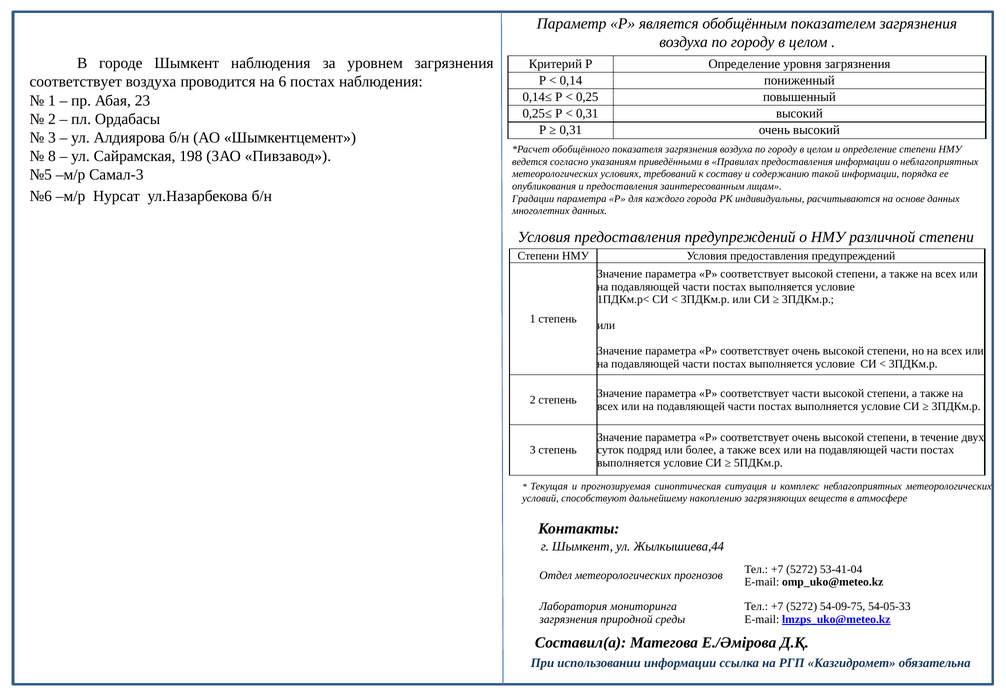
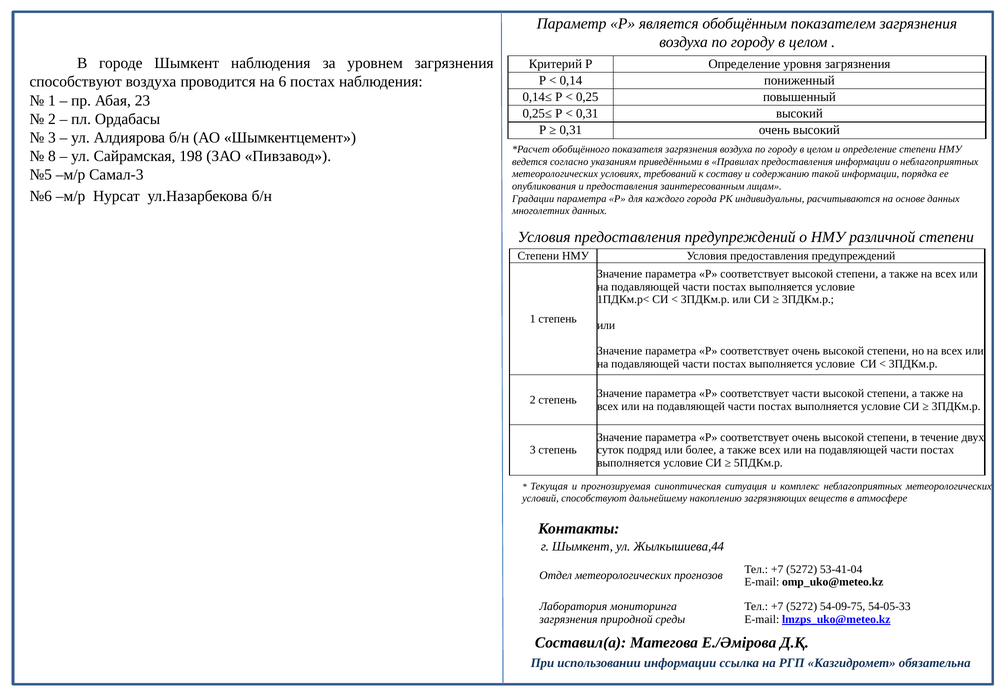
соответствует: соответствует -> способствуют (76, 82)
